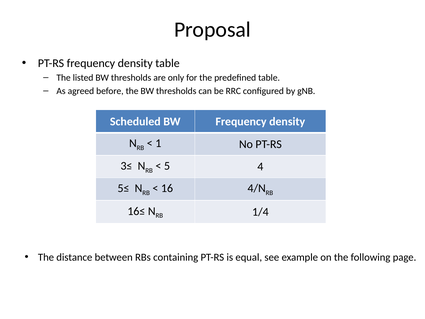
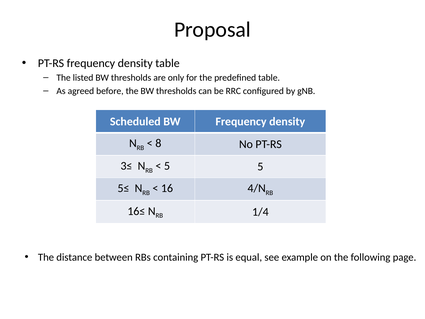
1: 1 -> 8 (158, 143)
5 4: 4 -> 5 (260, 167)
